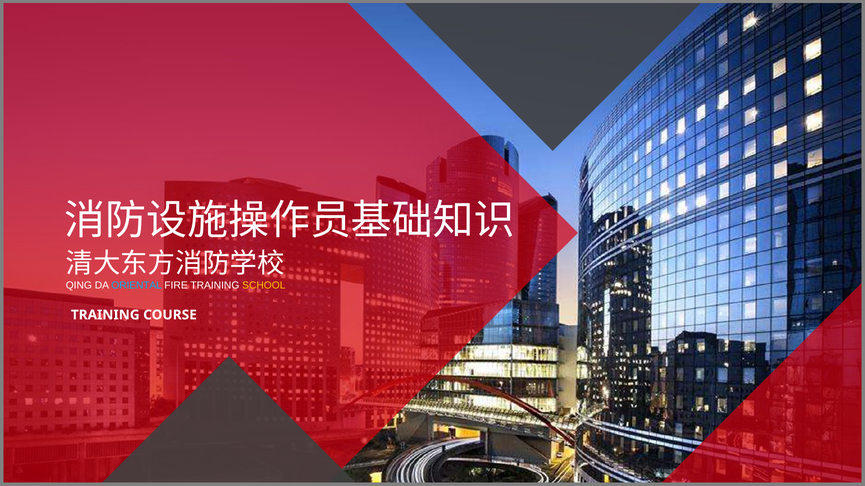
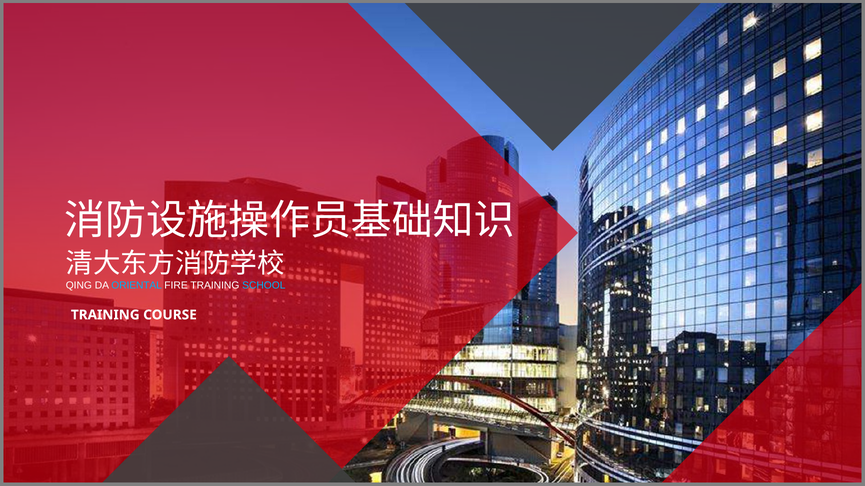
SCHOOL colour: yellow -> light blue (264, 285)
